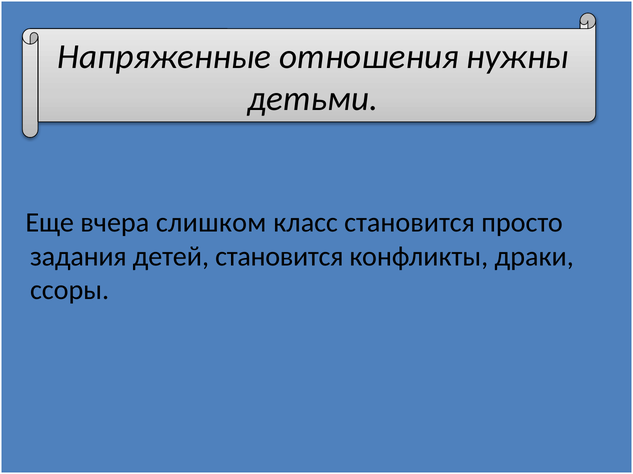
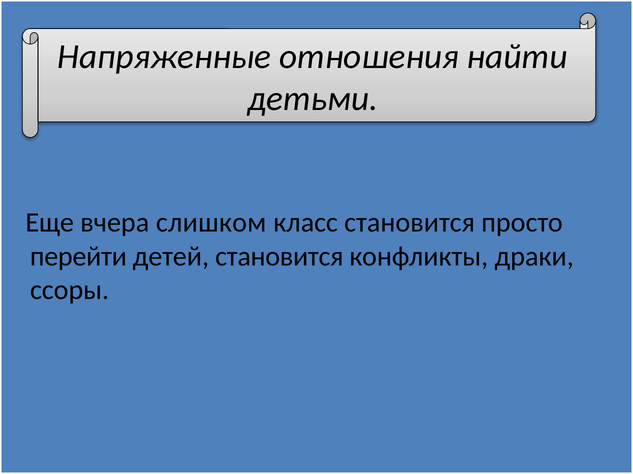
нужны: нужны -> найти (517, 57)
задания: задания -> перейти (78, 257)
